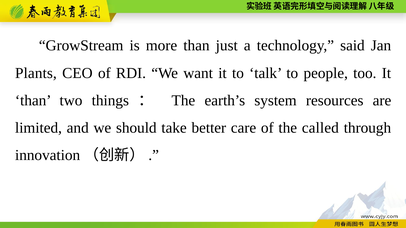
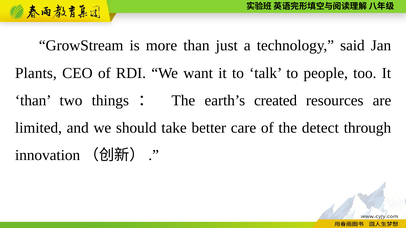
system: system -> created (276, 101)
called: called -> detect (320, 128)
